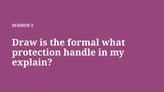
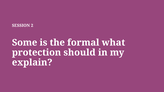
Draw: Draw -> Some (25, 43)
handle: handle -> should (80, 53)
